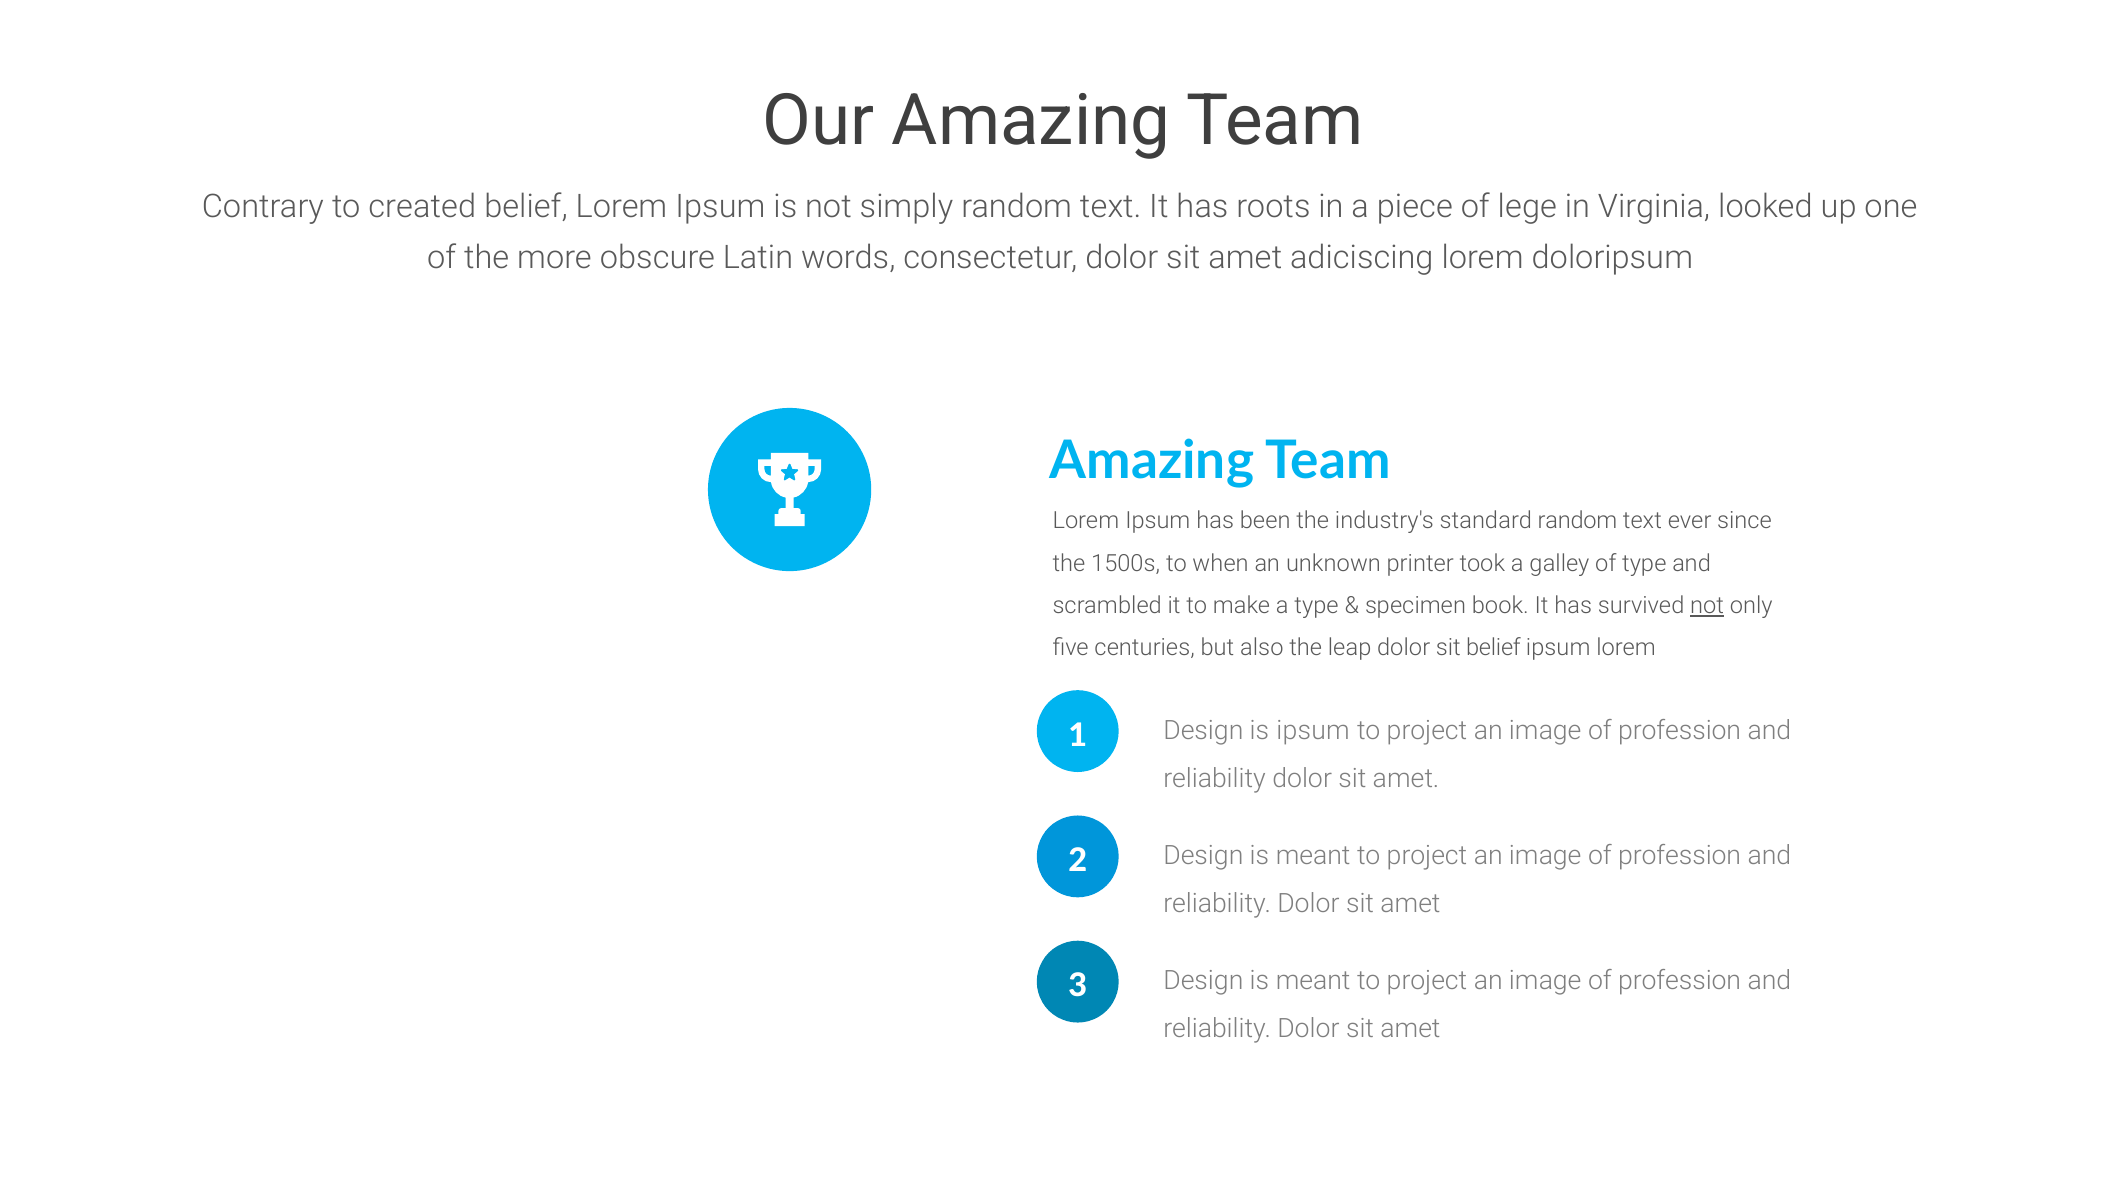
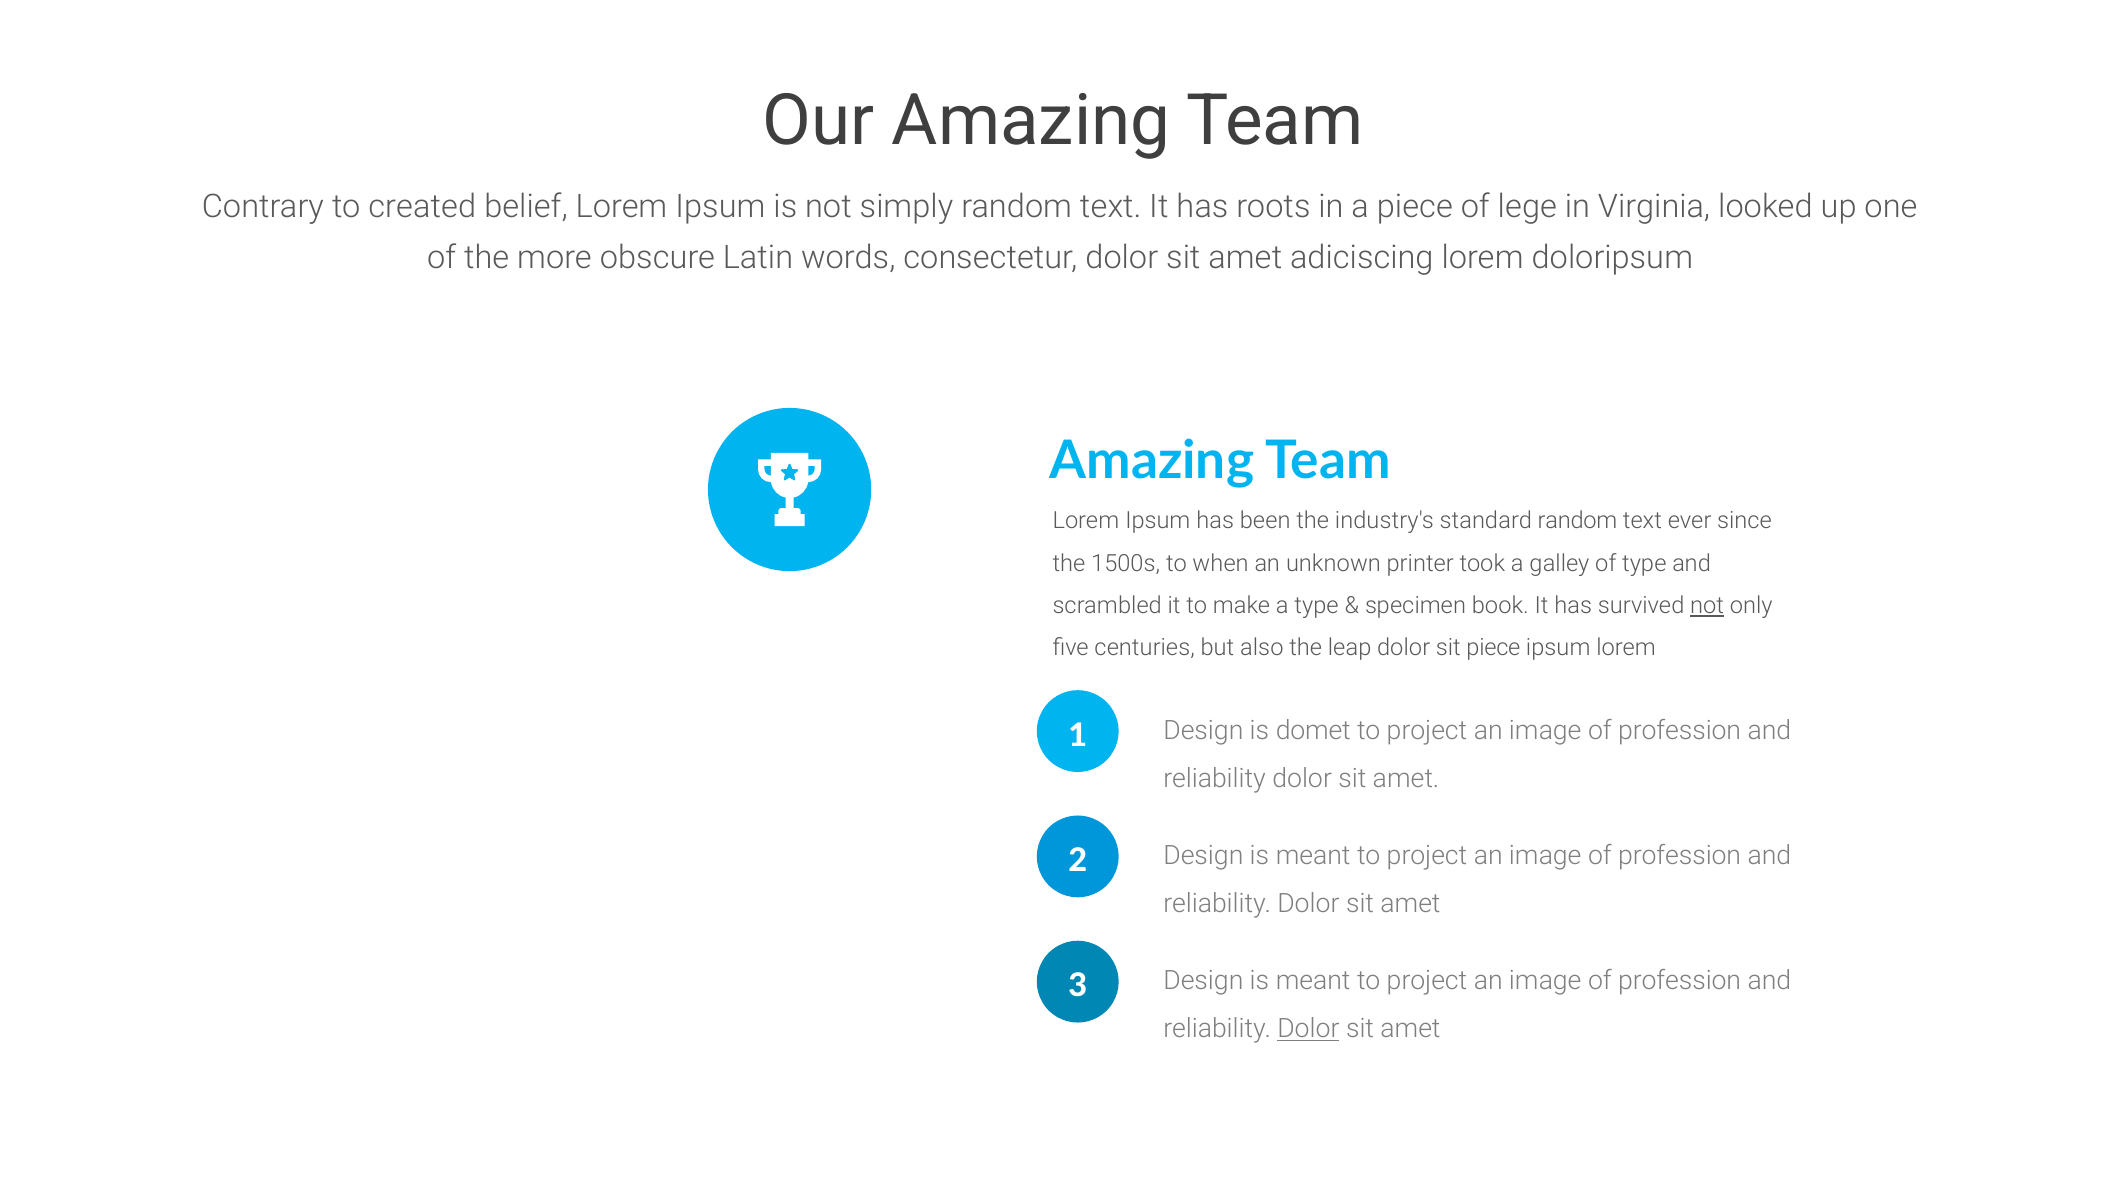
sit belief: belief -> piece (1493, 648)
is ipsum: ipsum -> domet (1313, 731)
Dolor underline: none -> present (1308, 1030)
